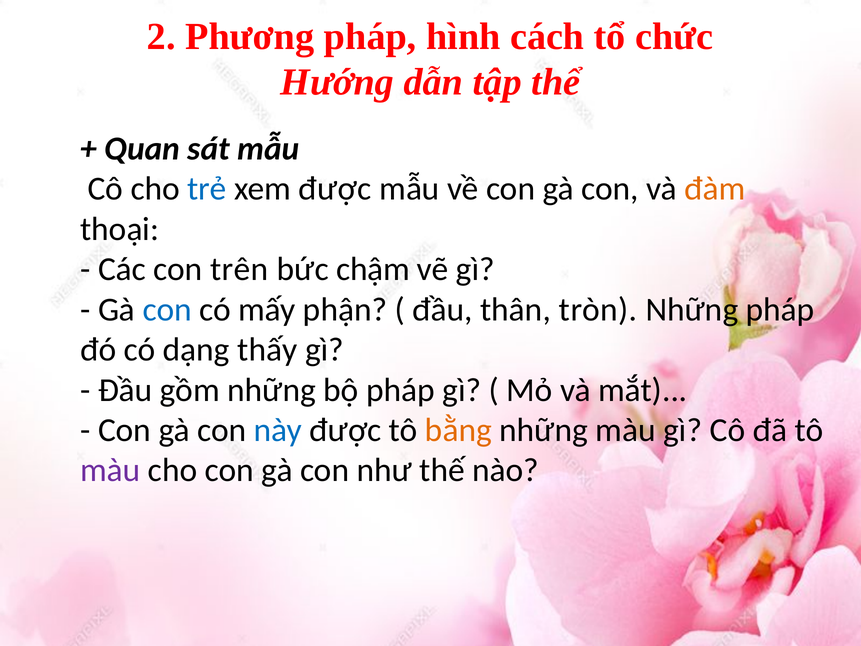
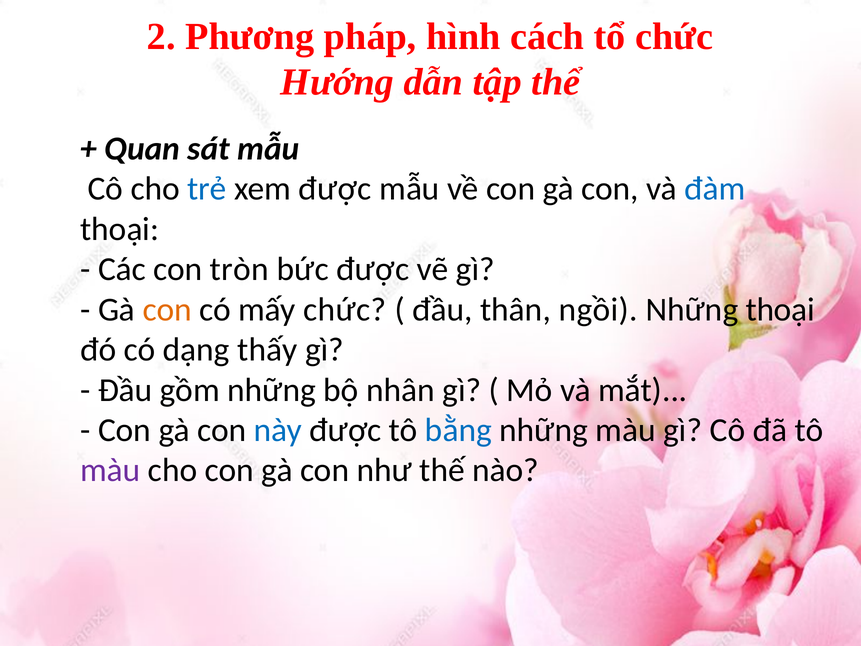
đàm colour: orange -> blue (715, 189)
trên: trên -> tròn (239, 269)
bức chậm: chậm -> được (373, 269)
con colour: blue -> orange (167, 309)
mấy phận: phận -> chức (345, 309)
tròn: tròn -> ngồi (598, 309)
Những pháp: pháp -> thoại (780, 309)
bộ pháp: pháp -> nhân (400, 390)
bằng colour: orange -> blue (458, 430)
